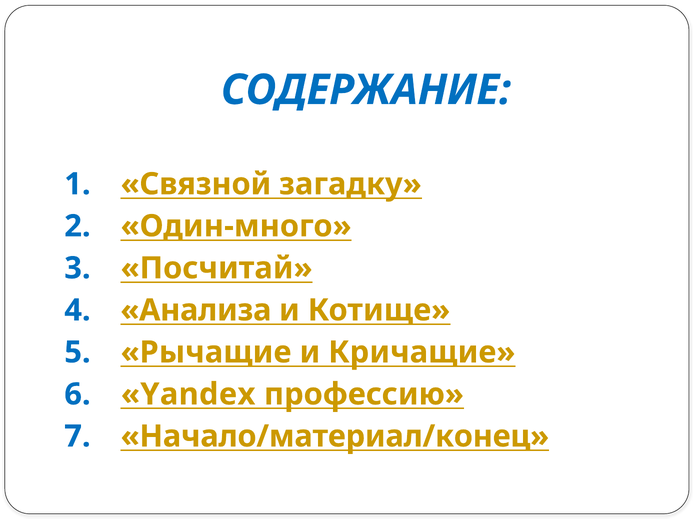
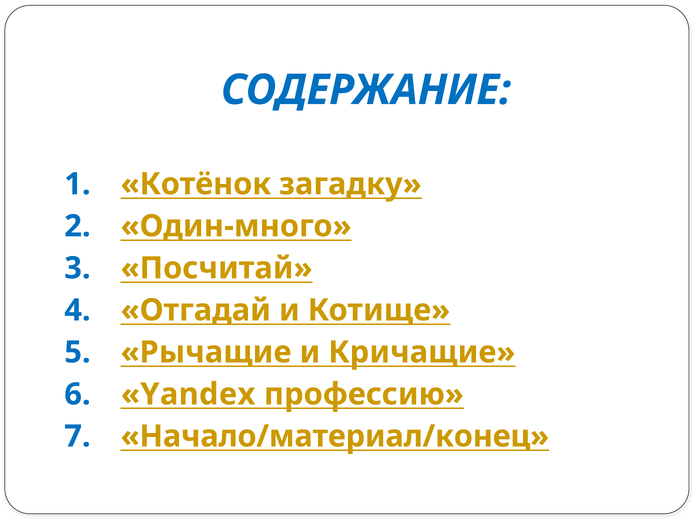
Связной: Связной -> Котёнок (196, 184)
Анализа: Анализа -> Отгадай (196, 310)
